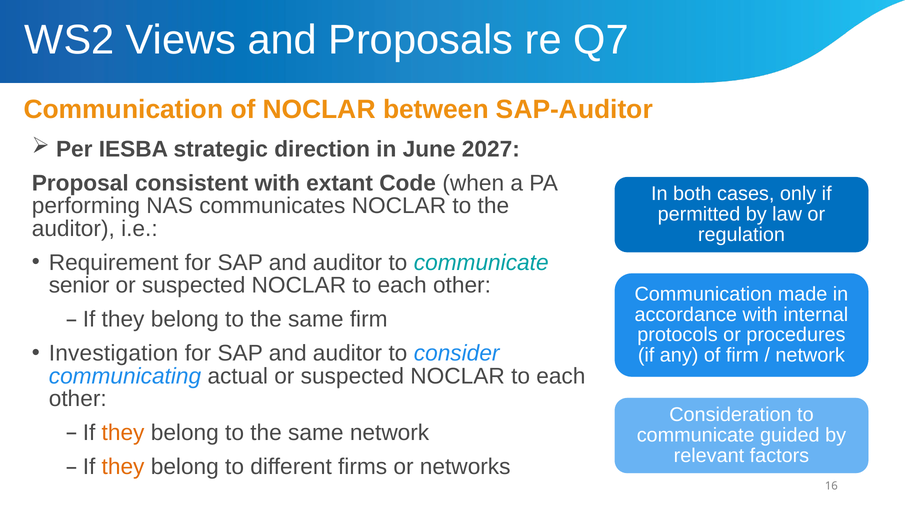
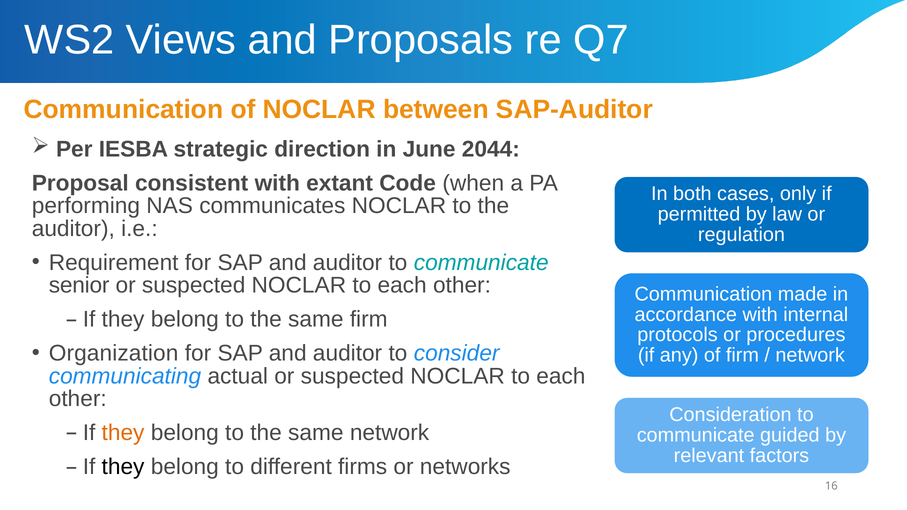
2027: 2027 -> 2044 (491, 149)
Investigation: Investigation -> Organization (114, 354)
they colour: orange -> black (123, 467)
